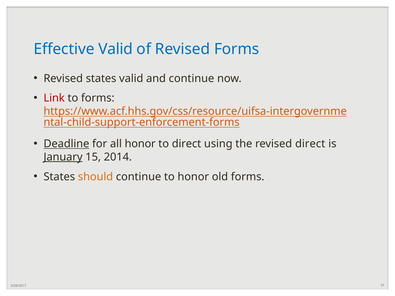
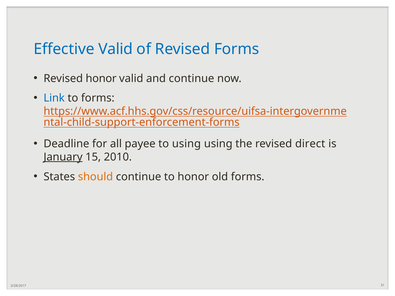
Revised states: states -> honor (101, 78)
Link colour: red -> blue (54, 98)
Deadline underline: present -> none (66, 144)
all honor: honor -> payee (140, 144)
to direct: direct -> using (186, 144)
2014: 2014 -> 2010 (118, 157)
